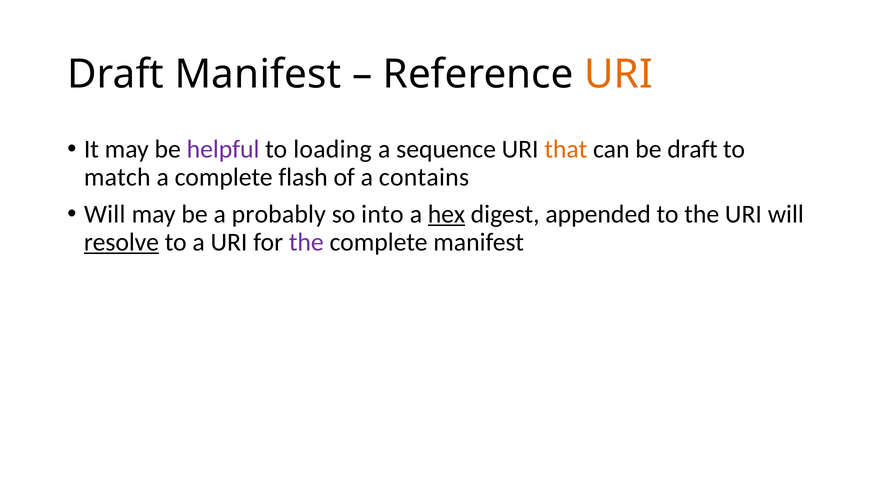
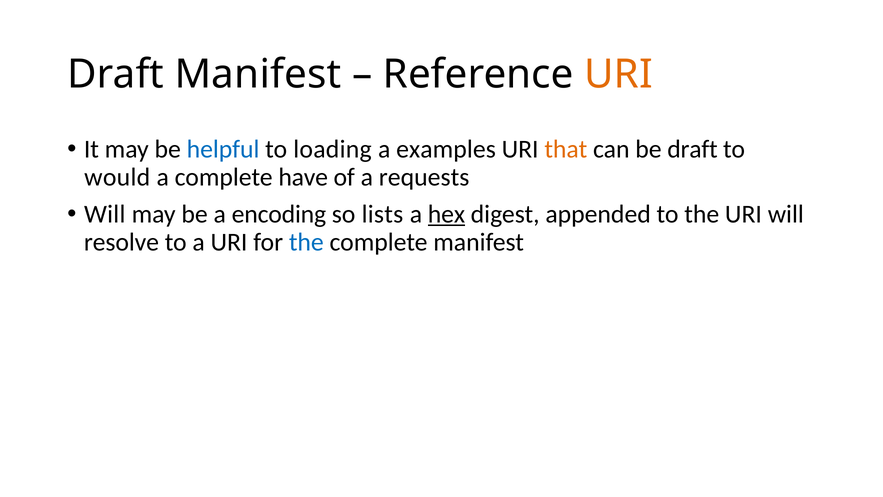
helpful colour: purple -> blue (223, 149)
sequence: sequence -> examples (446, 149)
match: match -> would (117, 177)
flash: flash -> have (303, 177)
contains: contains -> requests (424, 177)
probably: probably -> encoding (279, 214)
into: into -> lists (382, 214)
resolve underline: present -> none (121, 242)
the colour: purple -> blue (306, 242)
